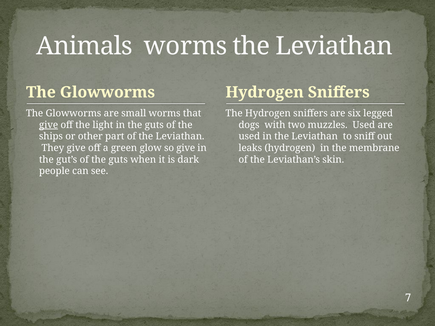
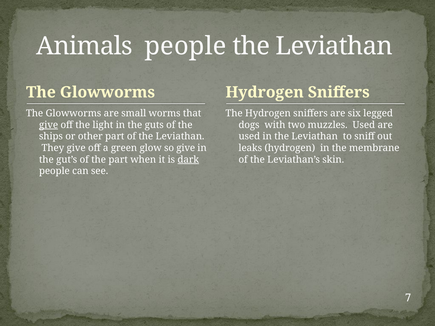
Animals worms: worms -> people (185, 46)
of the guts: guts -> part (118, 160)
dark underline: none -> present (188, 160)
